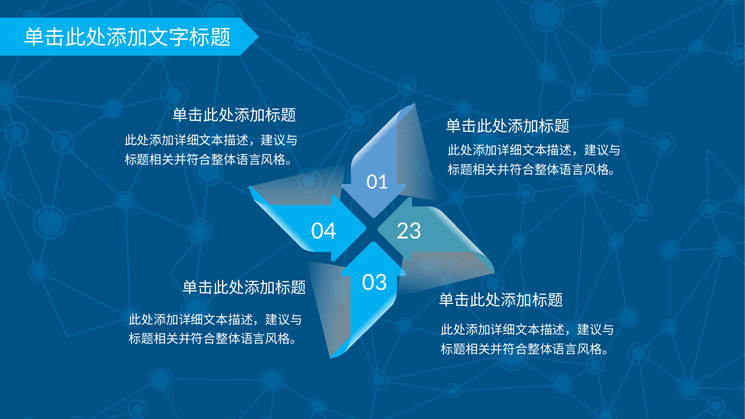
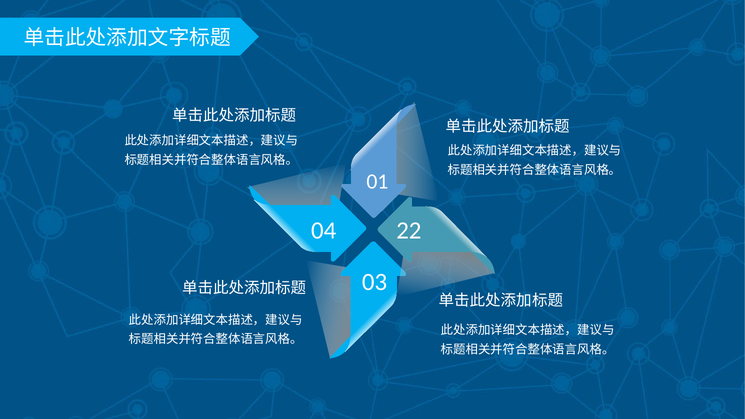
23: 23 -> 22 (409, 230)
